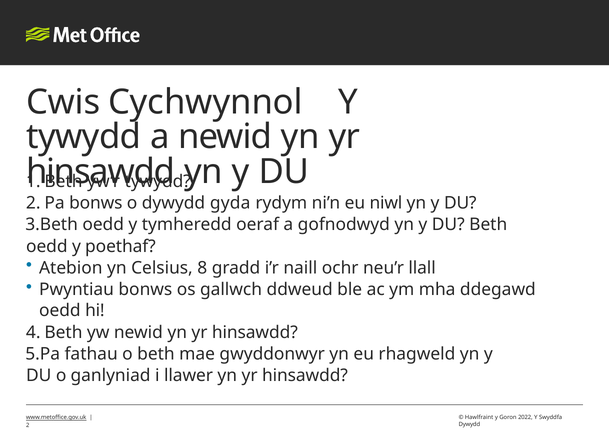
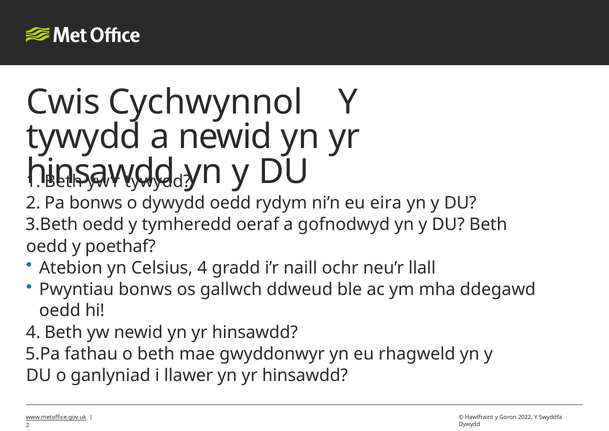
dywydd gyda: gyda -> oedd (230, 203)
niwl: niwl -> eira (386, 203)
8: 8 -> 4 (202, 268)
